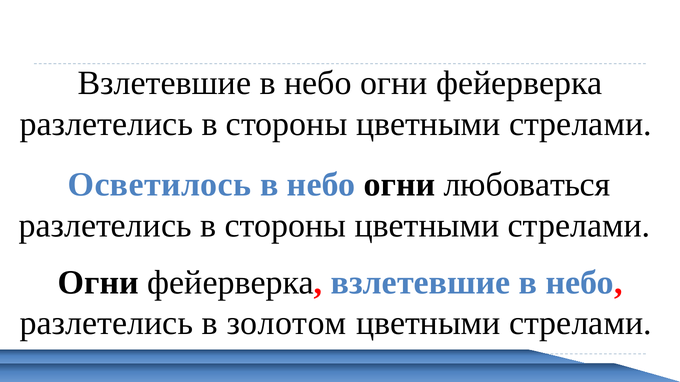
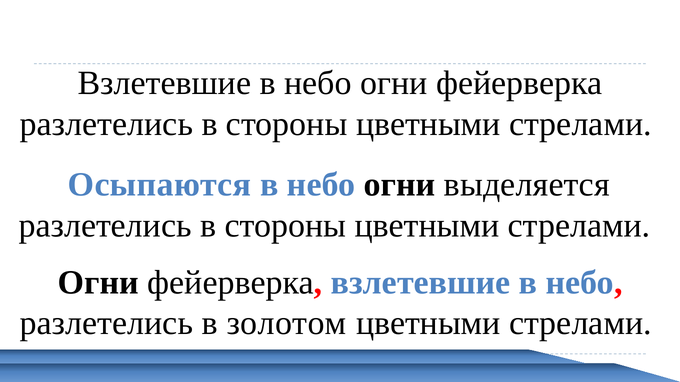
Осветилось: Осветилось -> Осыпаются (159, 185)
любоваться: любоваться -> выделяется (527, 185)
